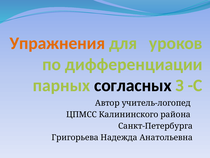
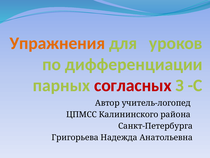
согласных colour: black -> red (133, 85)
